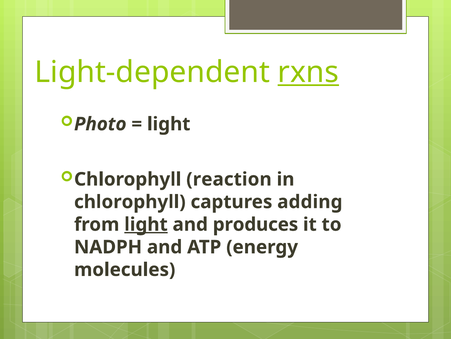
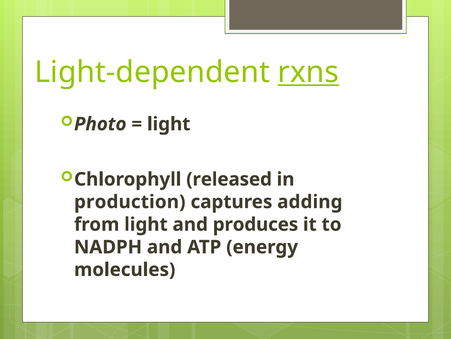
reaction: reaction -> released (229, 179)
chlorophyll: chlorophyll -> production (130, 201)
light underline: present -> none (146, 224)
